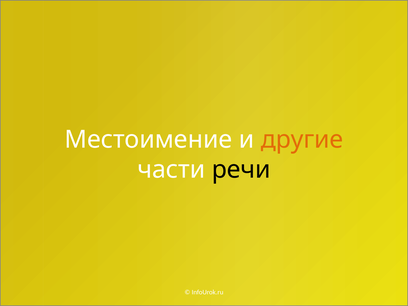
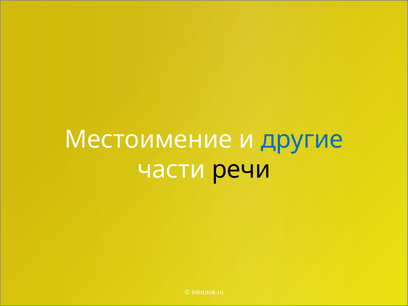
другие colour: orange -> blue (302, 140)
